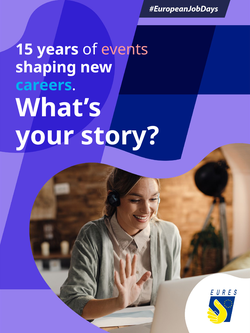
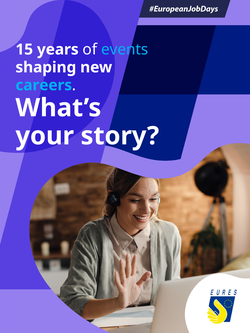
events colour: pink -> light blue (125, 50)
